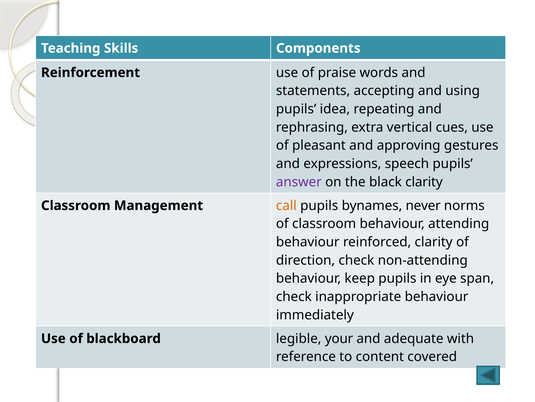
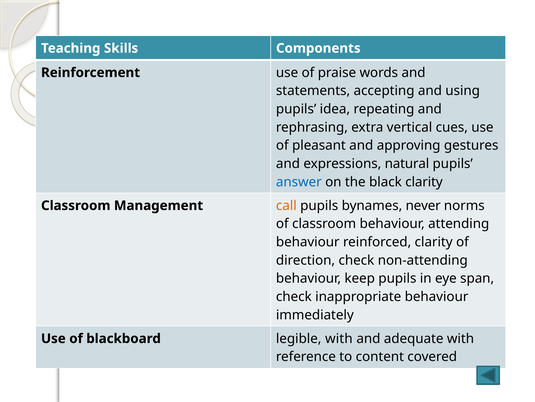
speech: speech -> natural (407, 163)
answer colour: purple -> blue (299, 182)
legible your: your -> with (339, 338)
